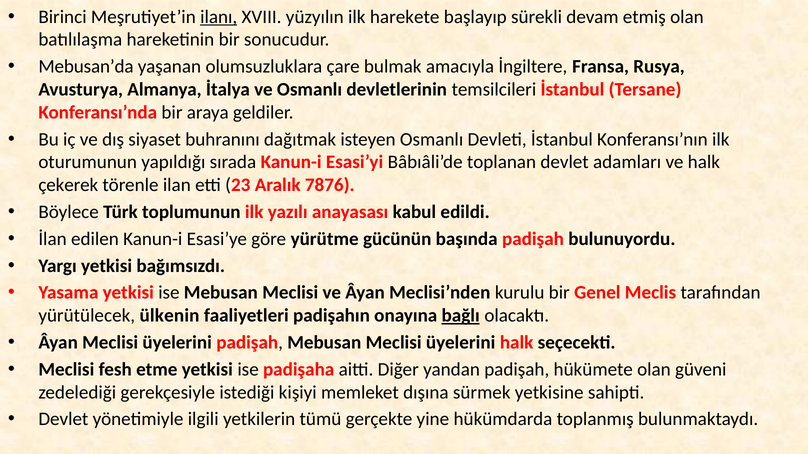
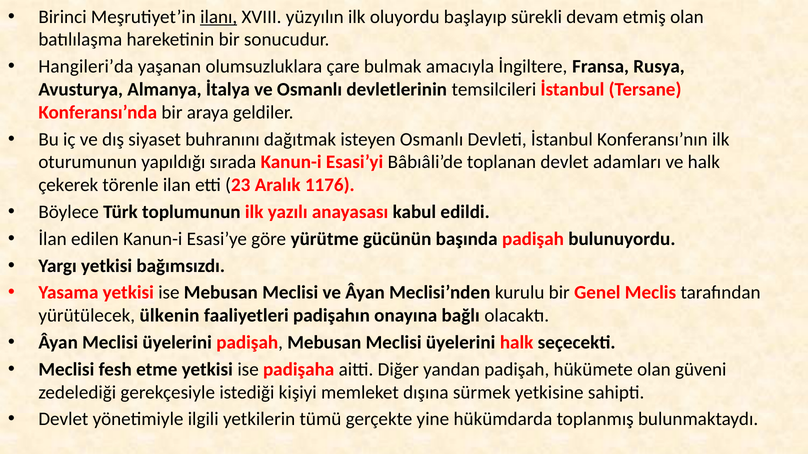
harekete: harekete -> oluyordu (405, 17)
Mebusan’da: Mebusan’da -> Hangileri’da (86, 67)
7876: 7876 -> 1176 (330, 185)
bağlı underline: present -> none (461, 316)
